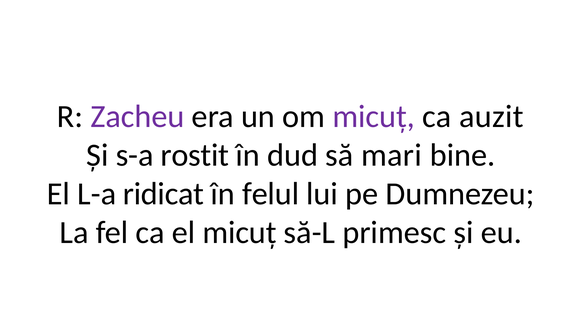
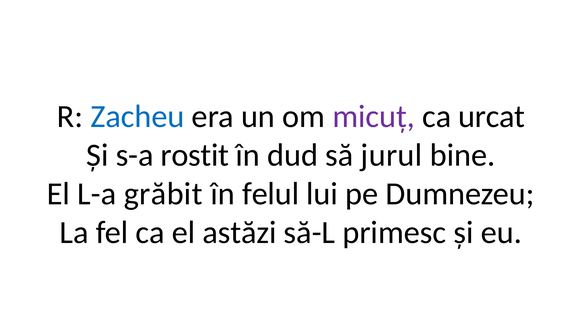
Zacheu colour: purple -> blue (137, 117)
auzit: auzit -> urcat (492, 117)
mari: mari -> jurul (391, 155)
ridicat: ridicat -> grăbit (163, 194)
el micuț: micuț -> astăzi (239, 233)
